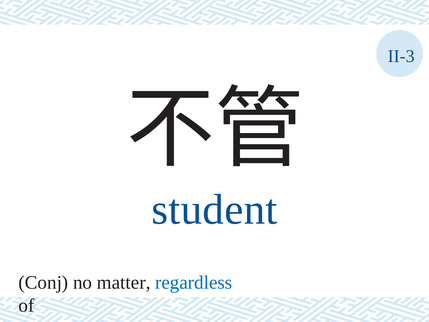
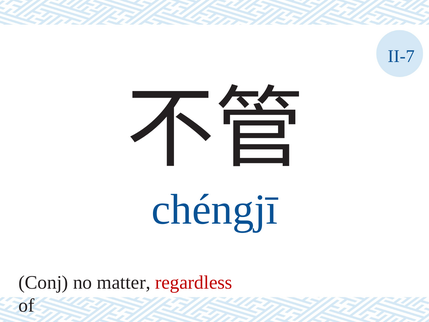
II-3: II-3 -> II-7 (401, 56)
student: student -> chéngjī (215, 209)
regardless colour: blue -> red (194, 282)
